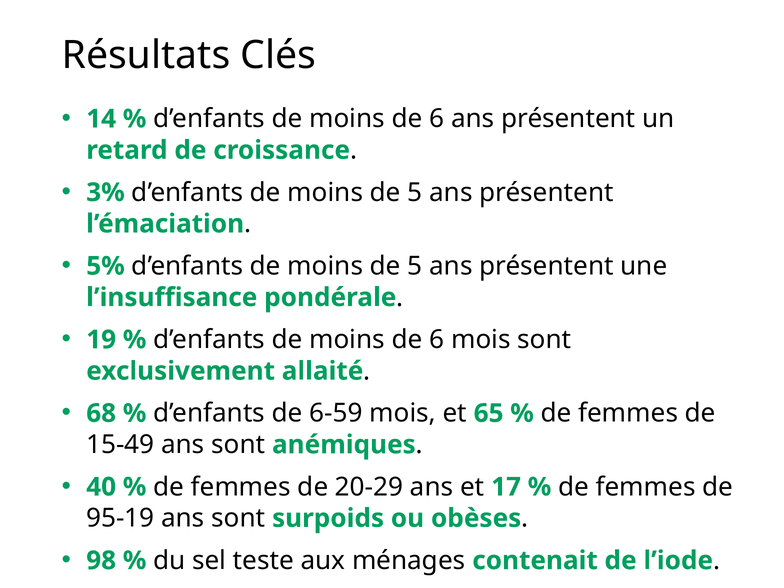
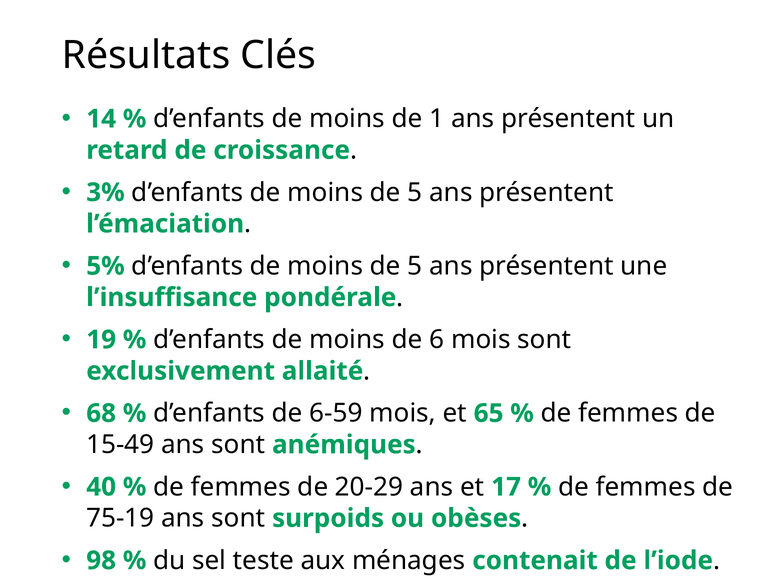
6: 6 -> 1 (437, 119)
95-19: 95-19 -> 75-19 (120, 518)
